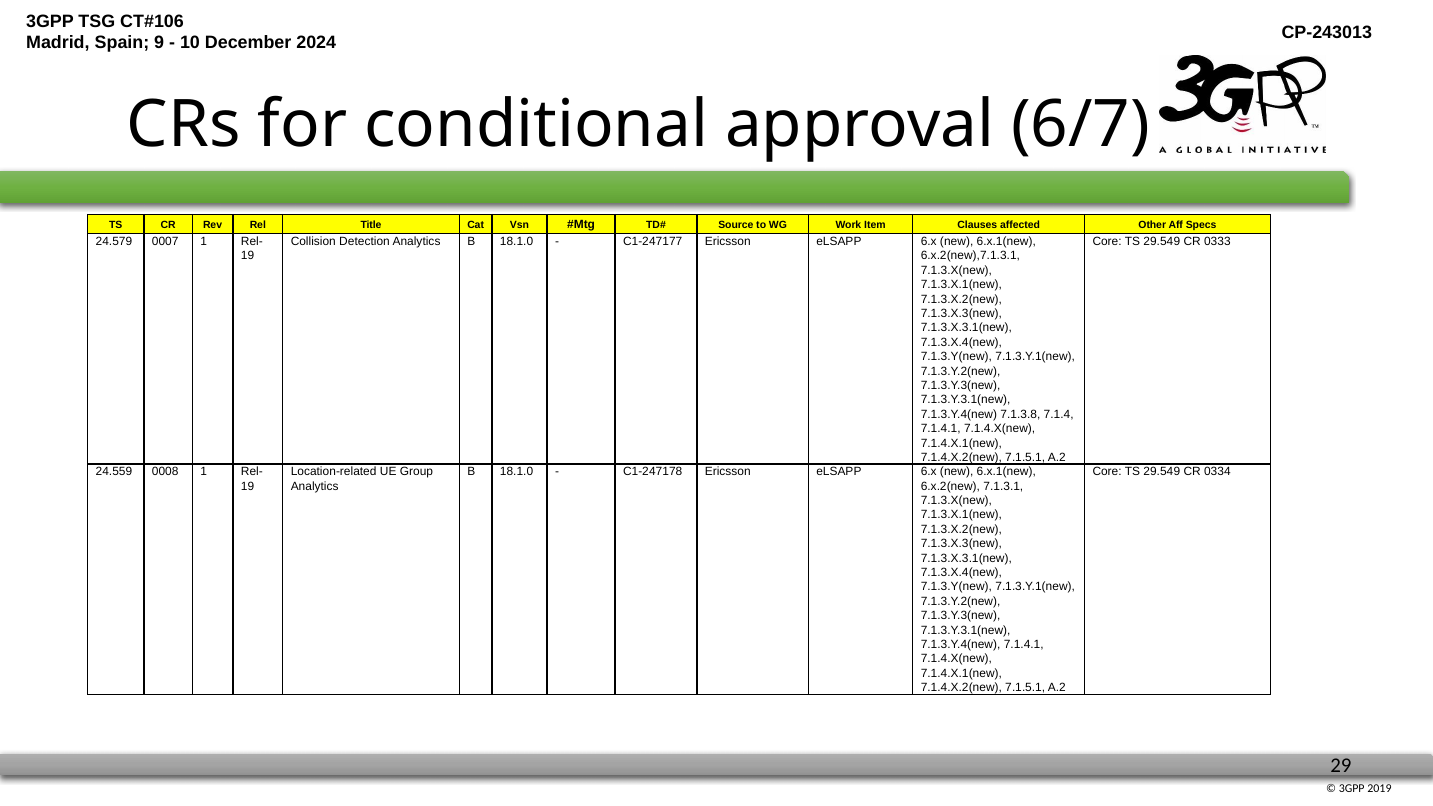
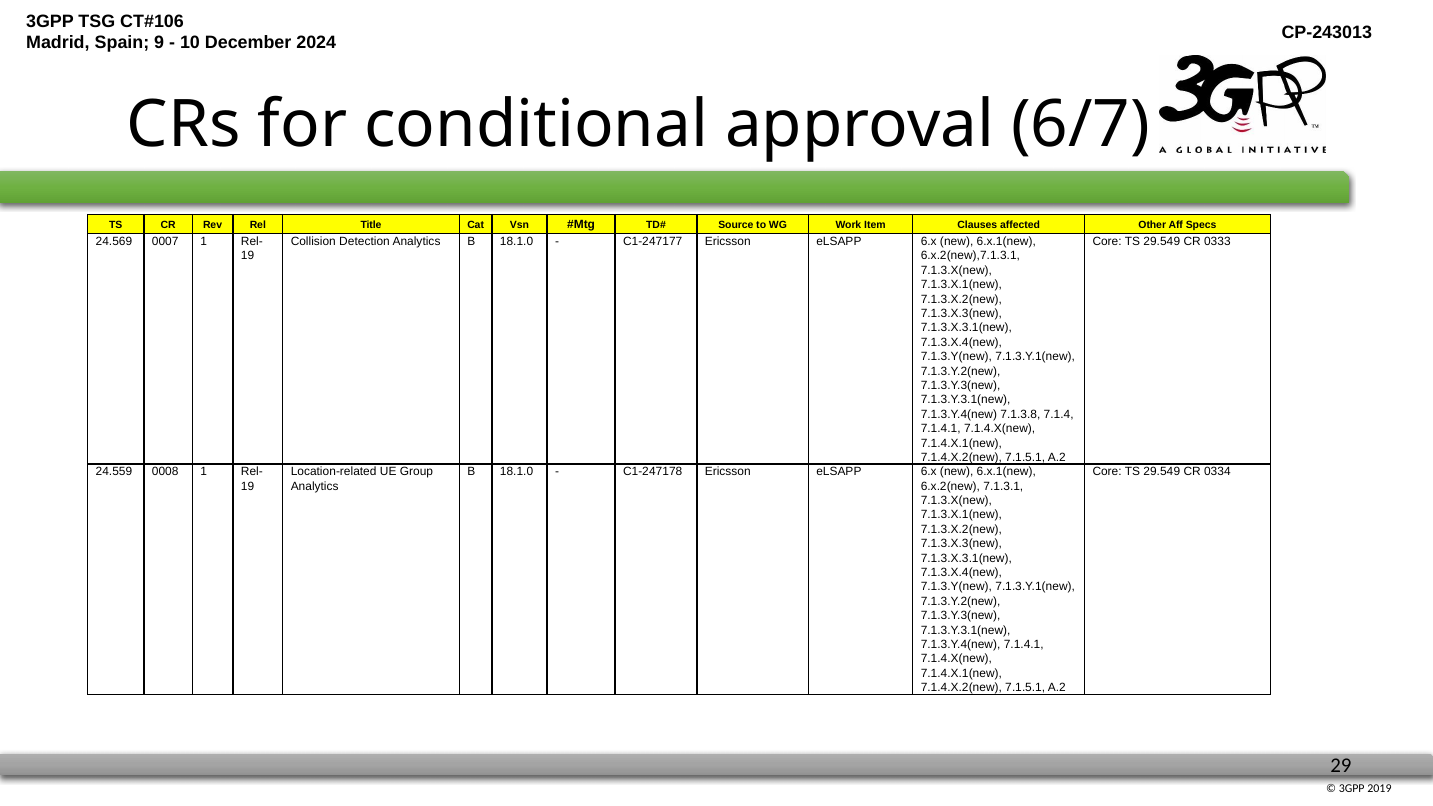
24.579: 24.579 -> 24.569 (114, 242)
